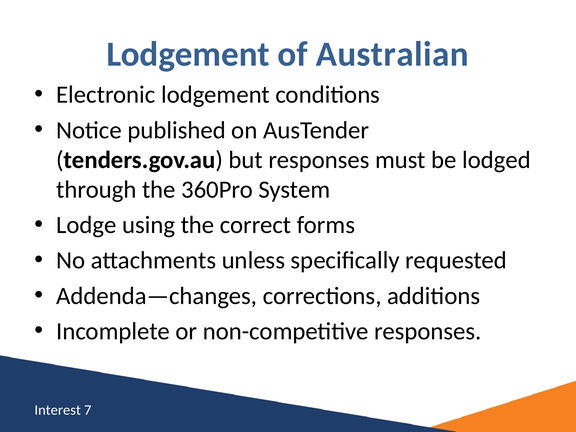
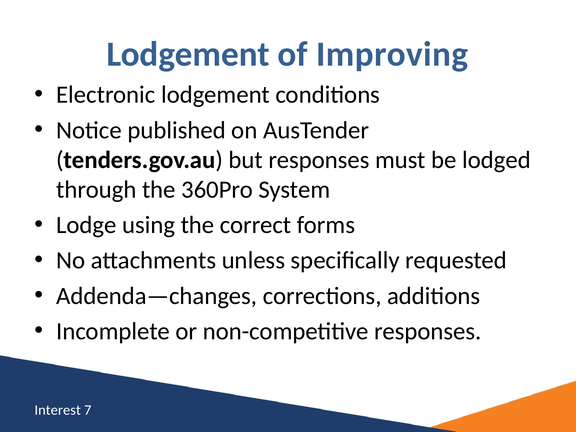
Australian: Australian -> Improving (392, 54)
